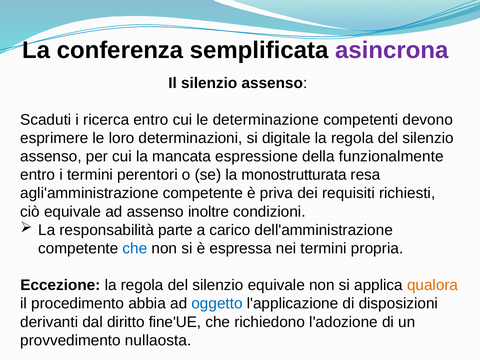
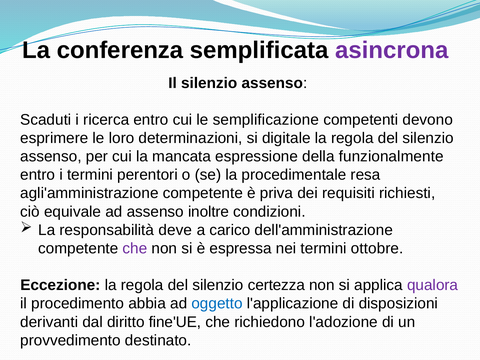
determinazione: determinazione -> semplificazione (266, 120)
monostrutturata: monostrutturata -> procedimentale (294, 175)
parte: parte -> deve (175, 230)
che colour: blue -> purple (135, 248)
propria: propria -> ottobre (377, 248)
silenzio equivale: equivale -> certezza (276, 285)
qualora colour: orange -> purple (433, 285)
nullaosta: nullaosta -> destinato (158, 340)
